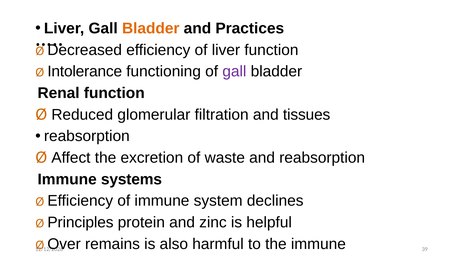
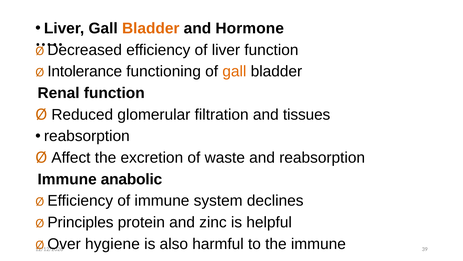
Practices: Practices -> Hormone (250, 28)
gall colour: purple -> orange (234, 71)
systems: systems -> anabolic (131, 179)
remains: remains -> hygiene (112, 243)
